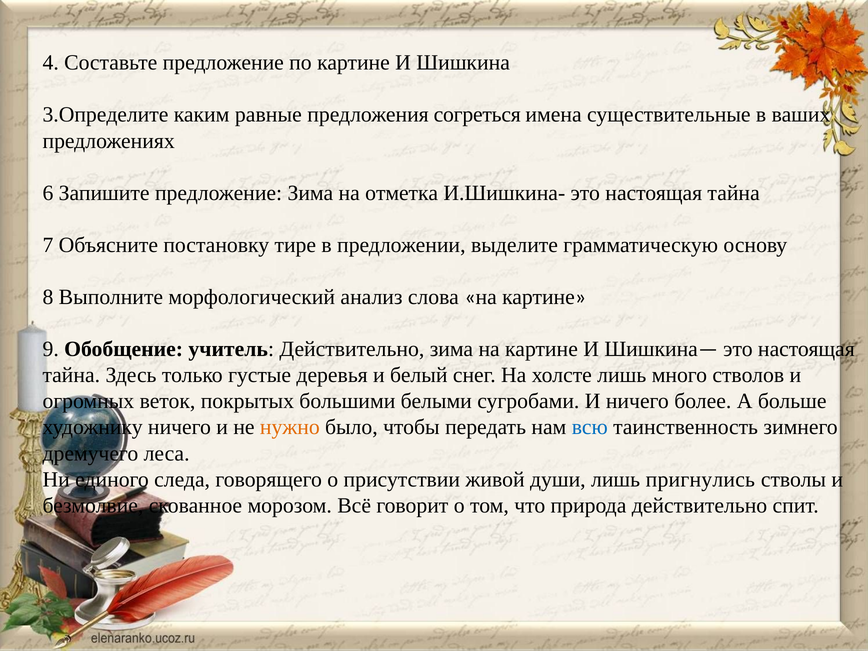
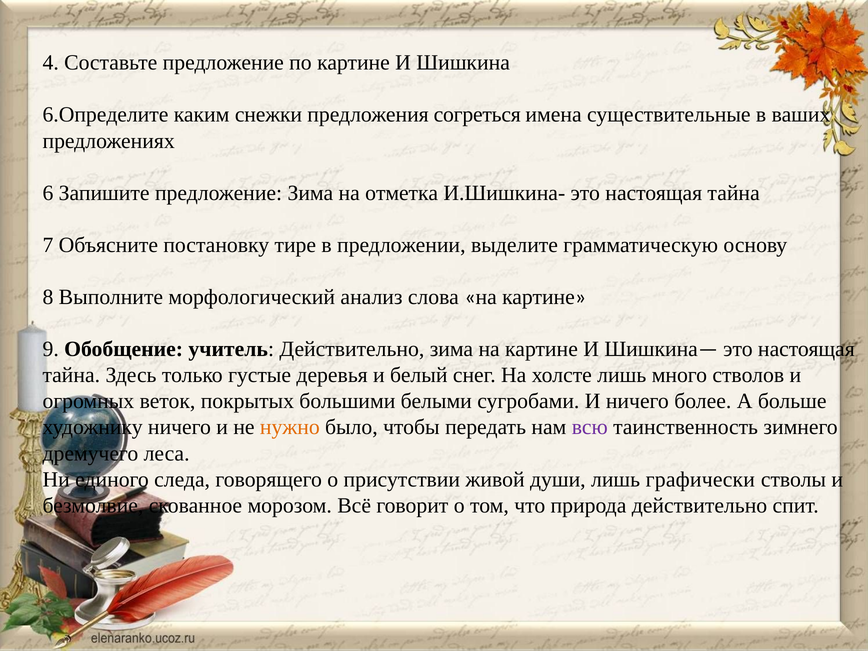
3.Определите: 3.Определите -> 6.Определите (105, 115)
равные: равные -> снежки (268, 115)
всю colour: blue -> purple (590, 427)
пригнулись: пригнулись -> графически (700, 479)
